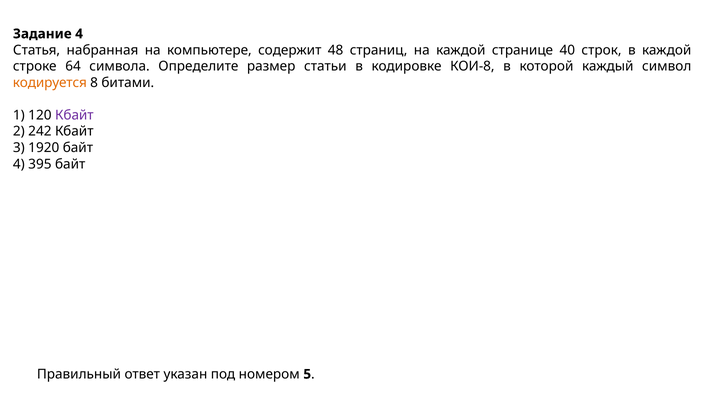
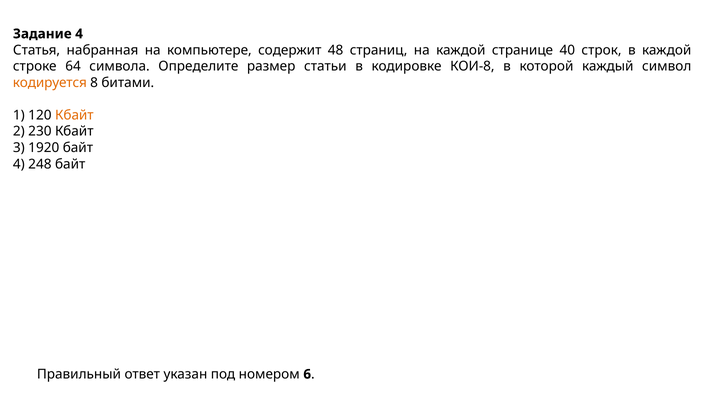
Кбайт colour: purple -> orange (74, 115)
242: 242 -> 230 (40, 131)
395: 395 -> 248 (40, 164)
5: 5 -> 6 (307, 374)
